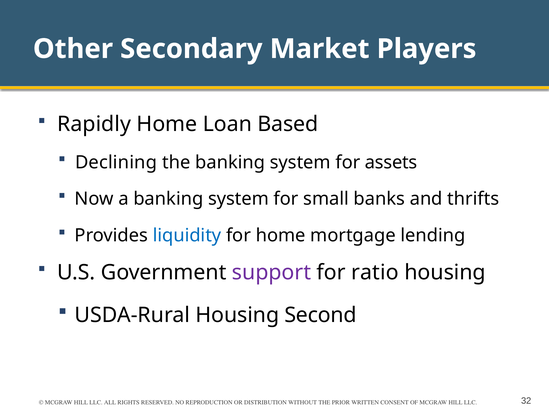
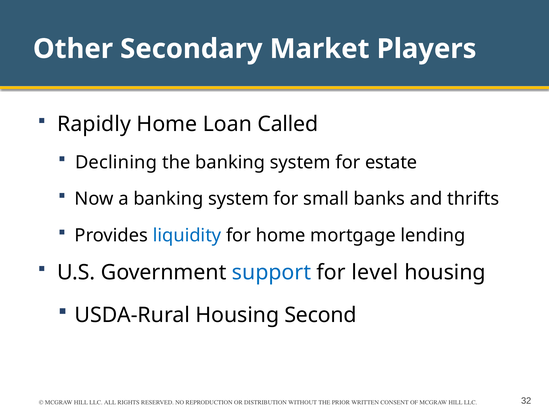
Based: Based -> Called (288, 124)
assets: assets -> estate (391, 162)
support colour: purple -> blue (272, 272)
ratio: ratio -> level (375, 272)
